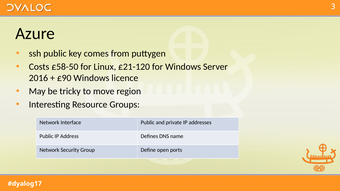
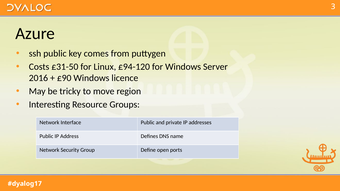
£58-50: £58-50 -> £31-50 (65, 67)
£21-120: £21-120 -> £94-120 (134, 67)
